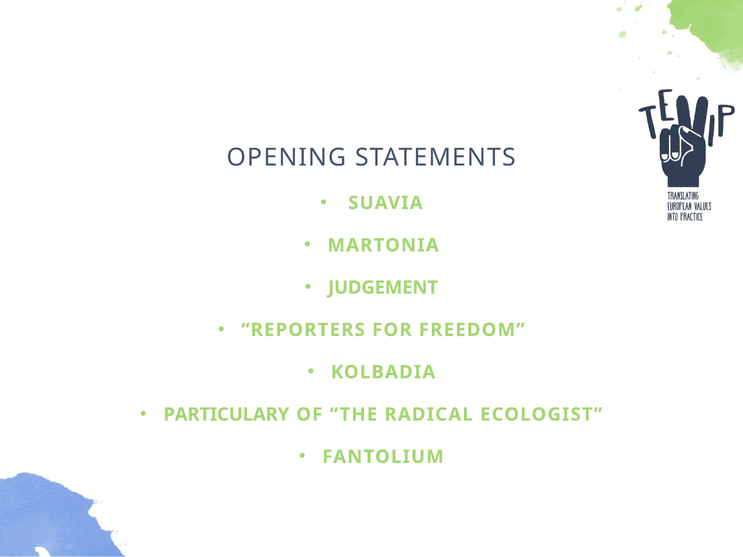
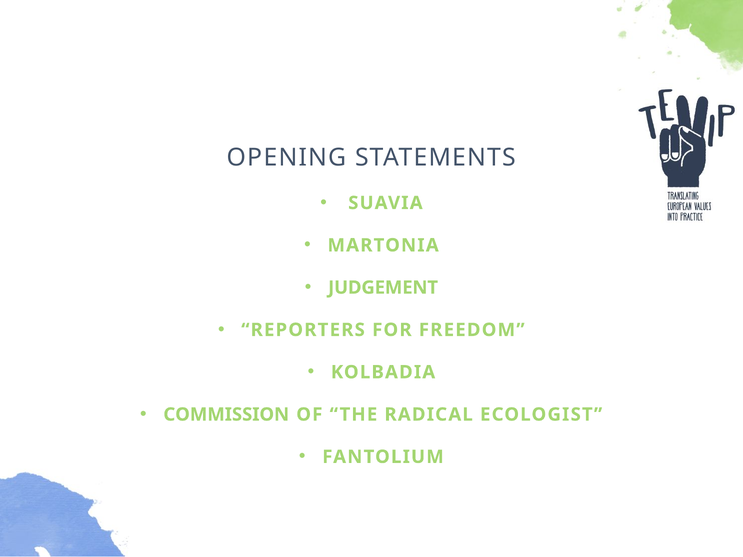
PARTICULARY: PARTICULARY -> COMMISSION (226, 415)
